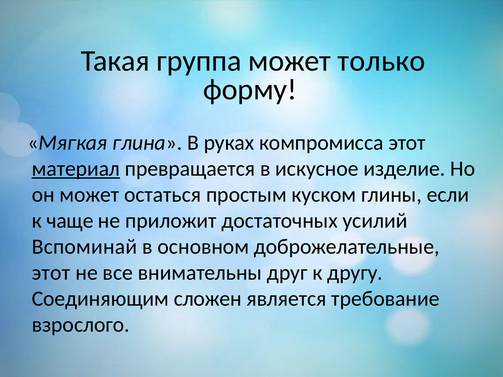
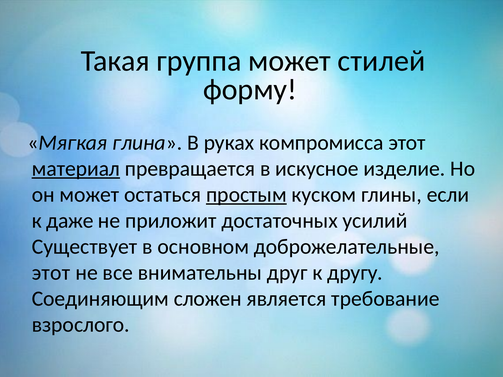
только: только -> стилей (382, 61)
простым underline: none -> present (246, 195)
чаще: чаще -> даже (70, 221)
Вспоминай: Вспоминай -> Существует (85, 247)
